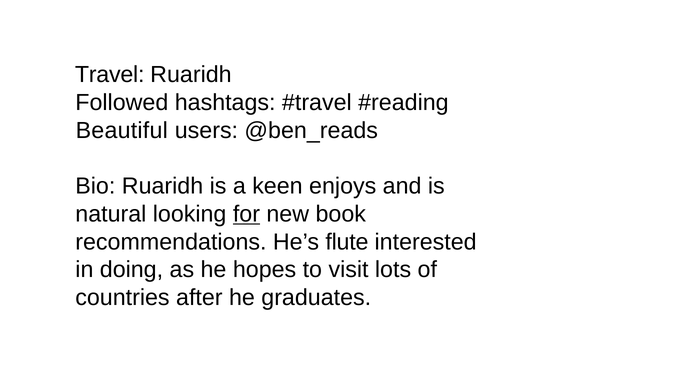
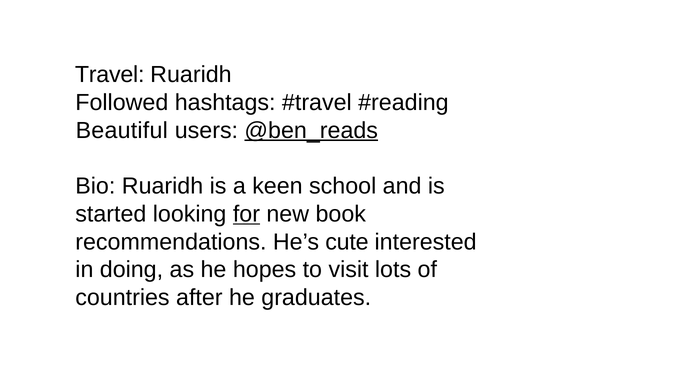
@ben_reads underline: none -> present (311, 130)
enjoys: enjoys -> school (343, 186)
natural: natural -> started (111, 214)
flute: flute -> cute (347, 242)
